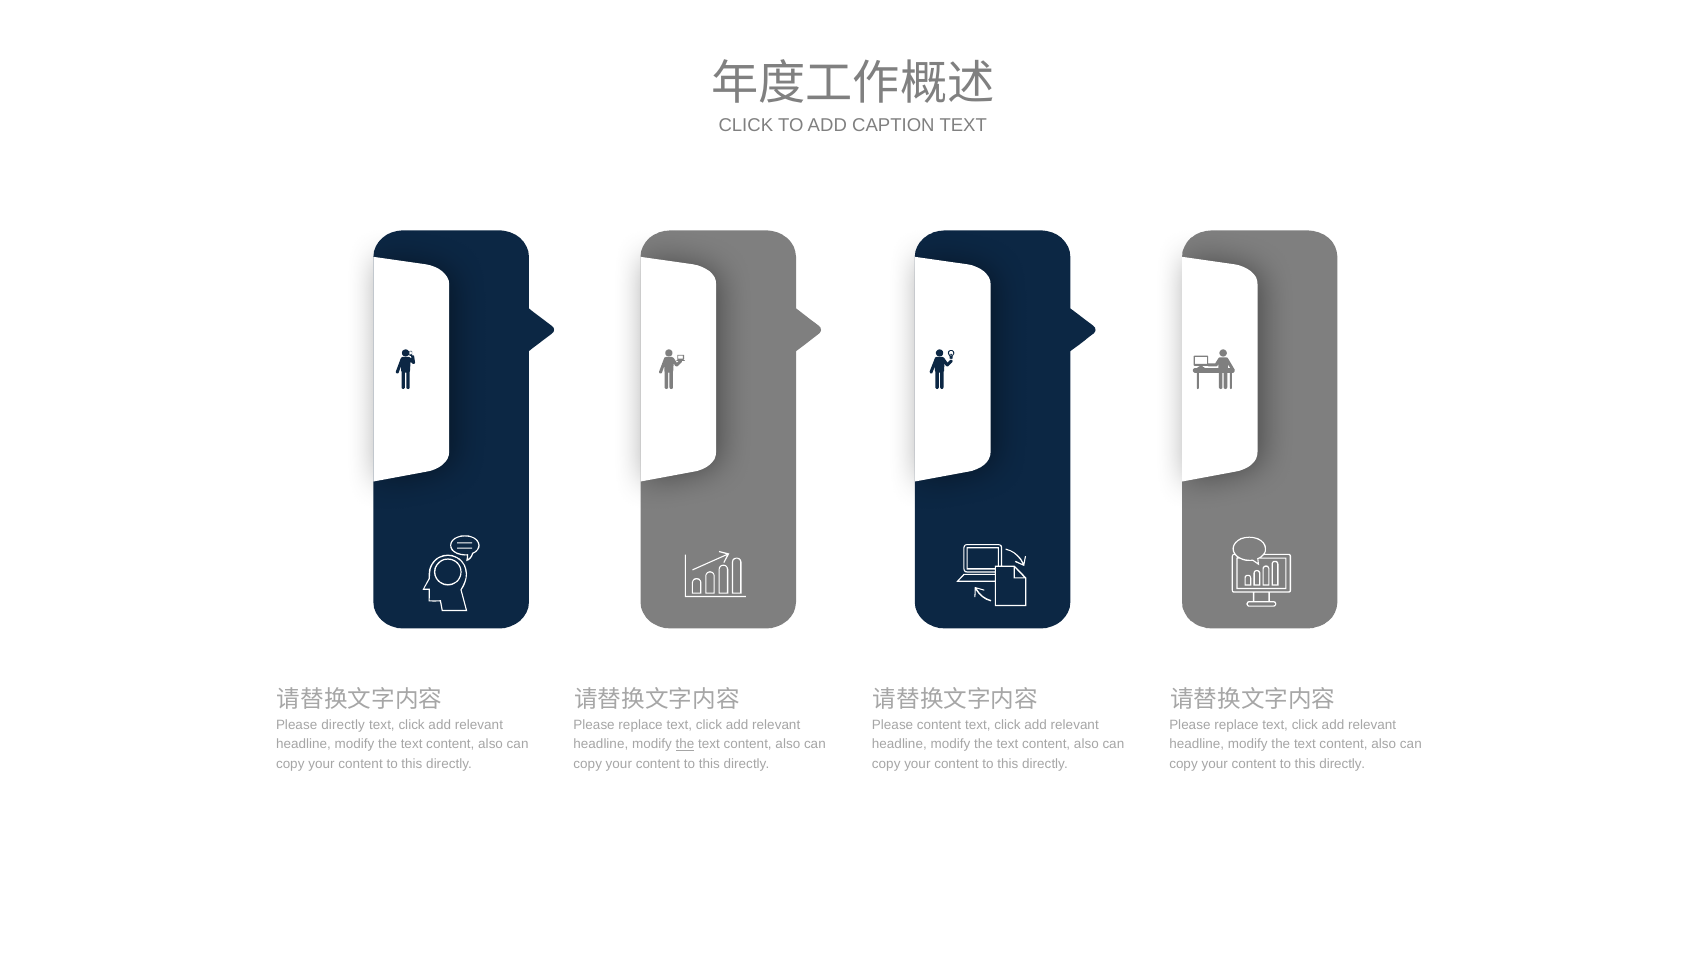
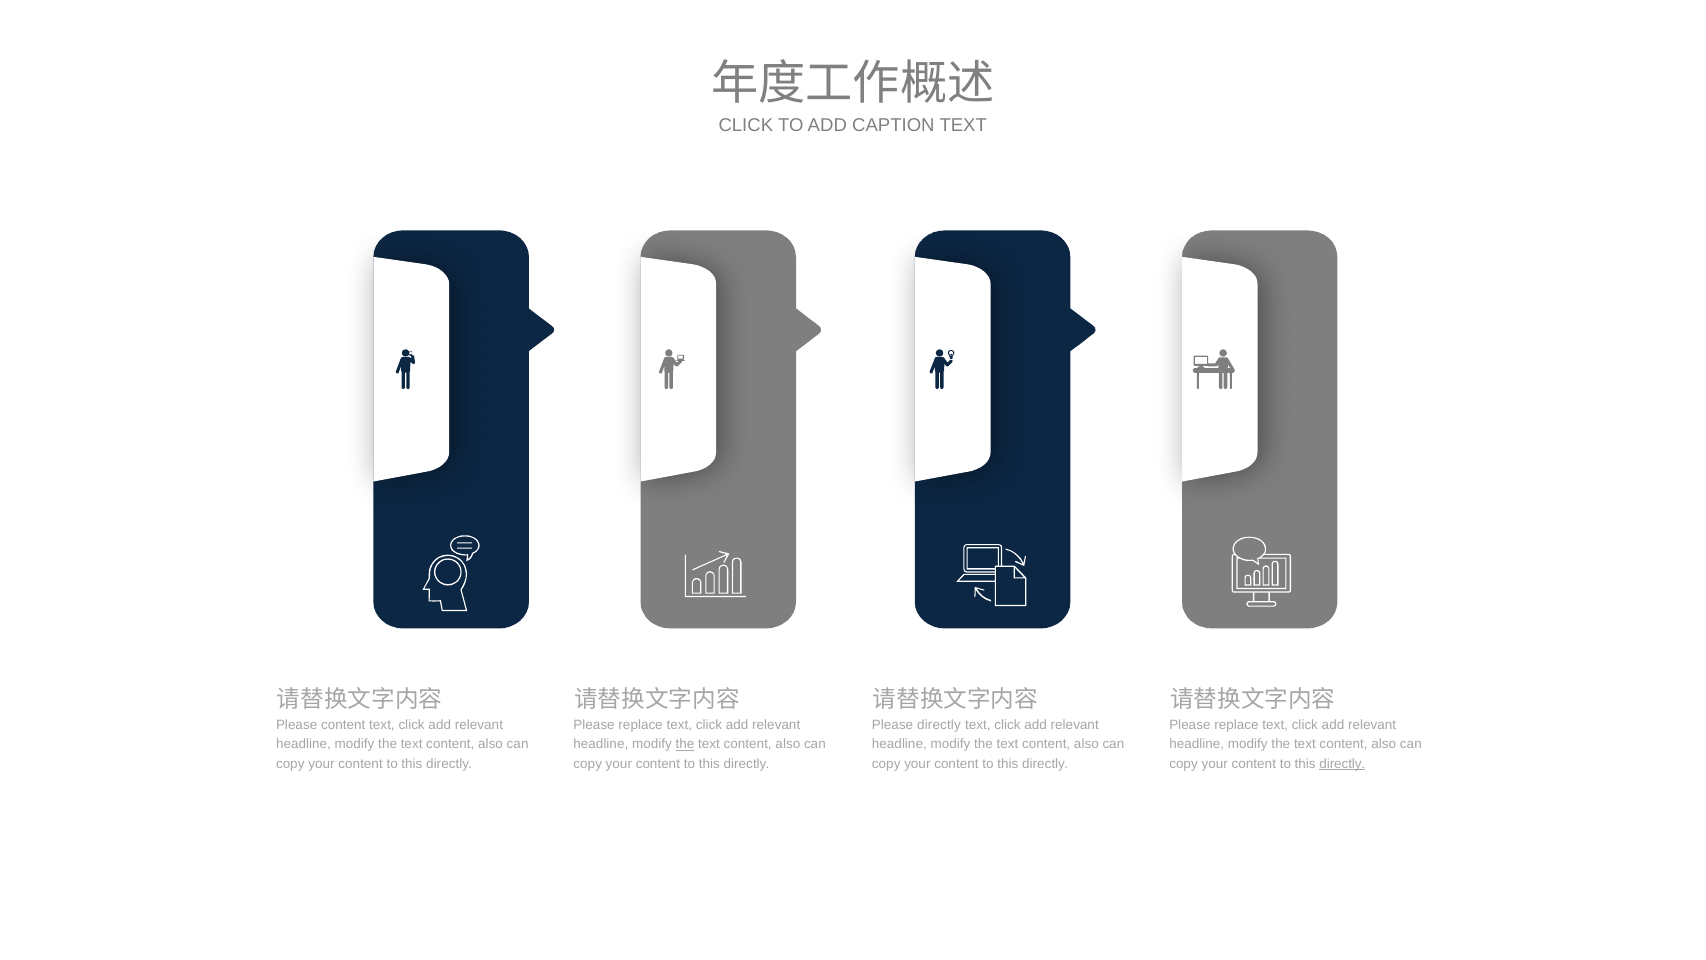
Please directly: directly -> content (343, 725)
Please content: content -> directly (939, 725)
directly underline: none -> present (1342, 763)
